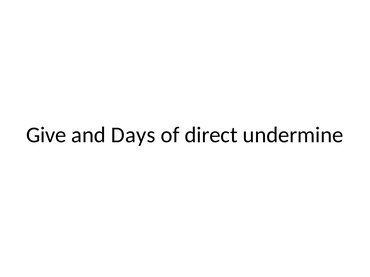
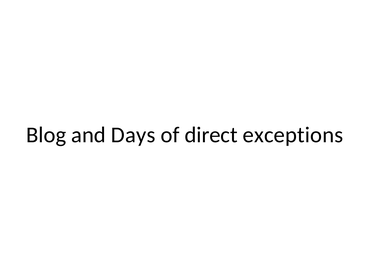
Give: Give -> Blog (46, 135)
undermine: undermine -> exceptions (293, 135)
